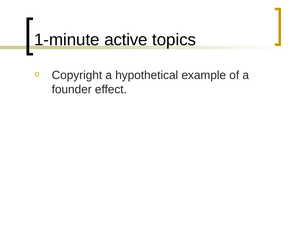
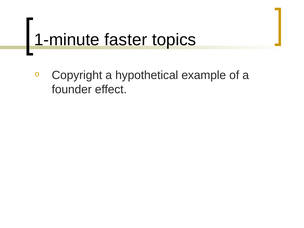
active: active -> faster (126, 40)
